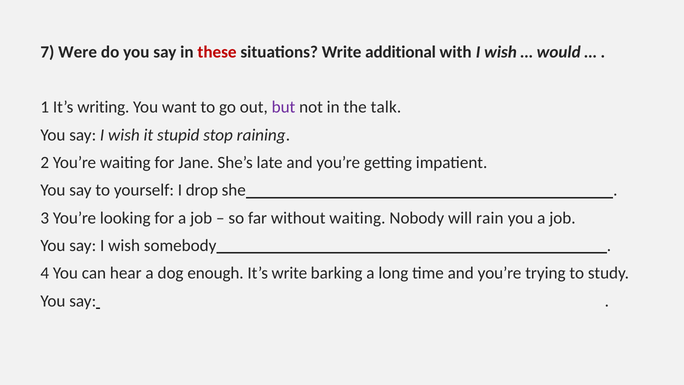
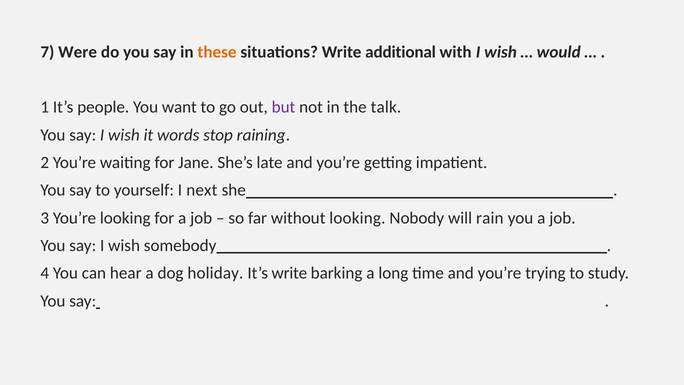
these colour: red -> orange (217, 52)
writing: writing -> people (103, 107)
stupid: stupid -> words (178, 135)
drop: drop -> next (202, 190)
without waiting: waiting -> looking (357, 218)
enough: enough -> holiday (215, 273)
